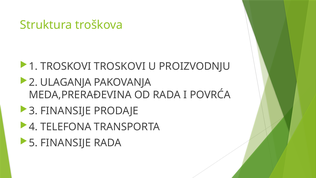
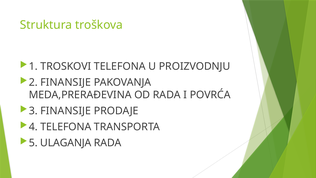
TROSKOVI TROSKOVI: TROSKOVI -> TELEFONA (120, 66)
2 ULAGANJA: ULAGANJA -> FINANSIJE (66, 82)
5 FINANSIJE: FINANSIJE -> ULAGANJA (66, 143)
